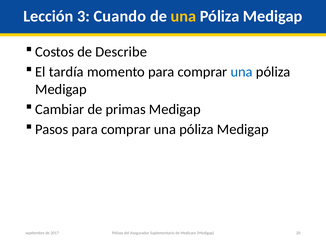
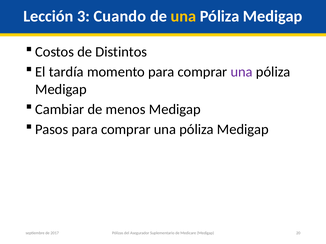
Describe: Describe -> Distintos (121, 52)
una colour: blue -> purple (242, 72)
primas: primas -> menos (126, 110)
